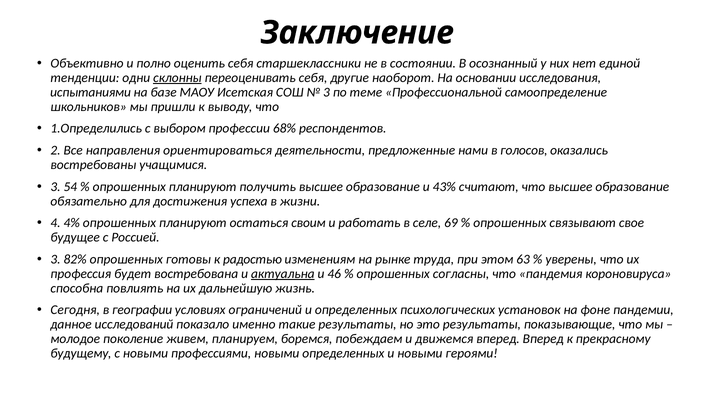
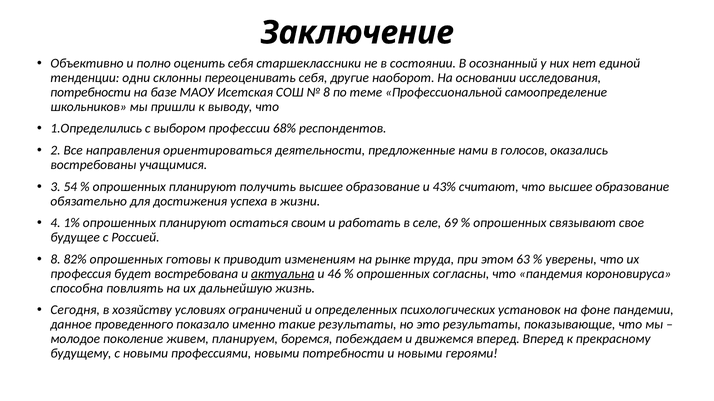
склонны underline: present -> none (177, 78)
испытаниями: испытаниями -> потребности (91, 92)
3: 3 -> 8 (326, 92)
4%: 4% -> 1% (72, 223)
3: 3 -> 8 (56, 260)
радостью: радостью -> приводит (252, 260)
географии: географии -> хозяйству (142, 311)
исследований: исследований -> проведенного (134, 325)
новыми определенных: определенных -> потребности (343, 354)
